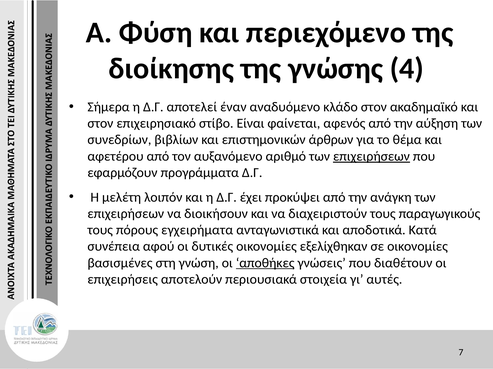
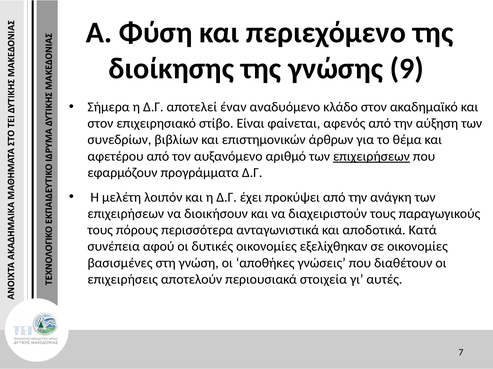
4: 4 -> 9 (407, 69)
εγχειρήματα: εγχειρήματα -> περισσότερα (197, 231)
αποθήκες underline: present -> none (265, 263)
